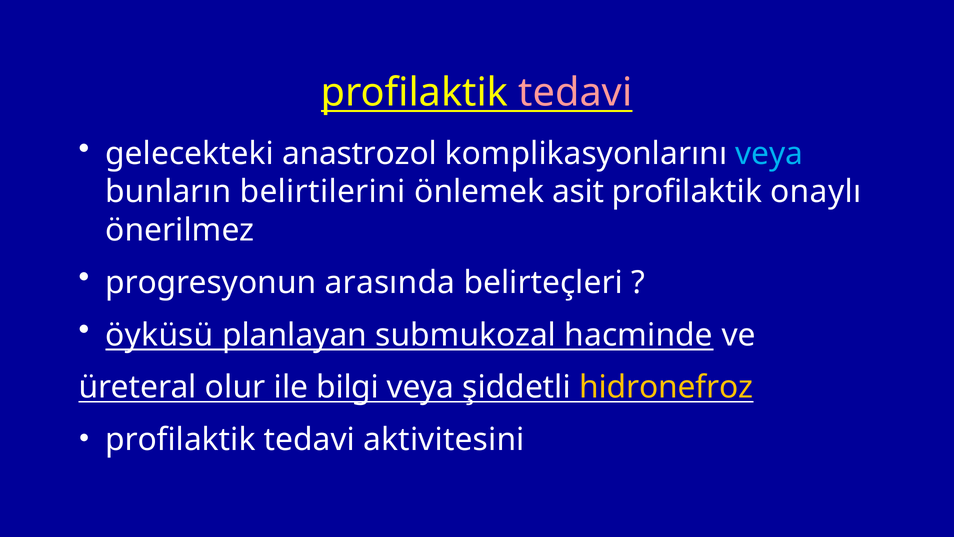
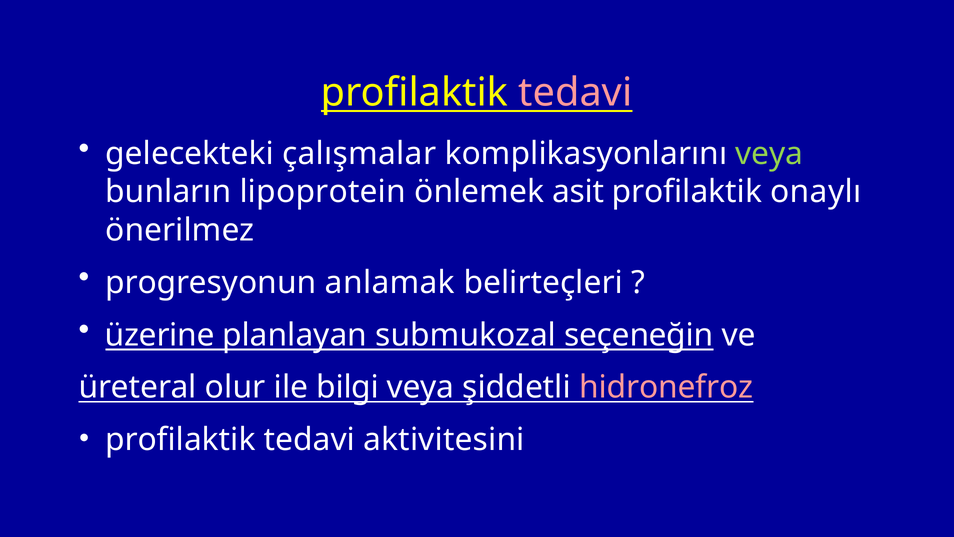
anastrozol: anastrozol -> çalışmalar (359, 154)
veya colour: light blue -> light green (769, 154)
belirtilerini: belirtilerini -> lipoprotein (323, 192)
arasında: arasında -> anlamak (390, 282)
öyküsü: öyküsü -> üzerine (160, 335)
hacminde: hacminde -> seçeneğin (639, 335)
hidronefroz colour: yellow -> pink (666, 387)
